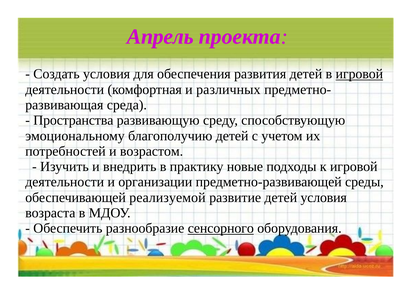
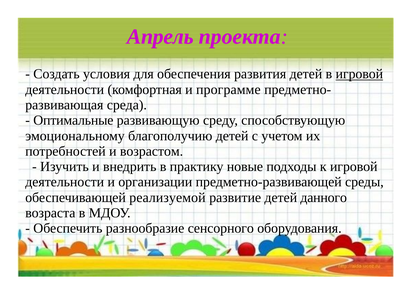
различных: различных -> программе (228, 89)
Пространства: Пространства -> Оптимальные (73, 120)
детей условия: условия -> данного (324, 197)
сенсорного underline: present -> none (221, 228)
